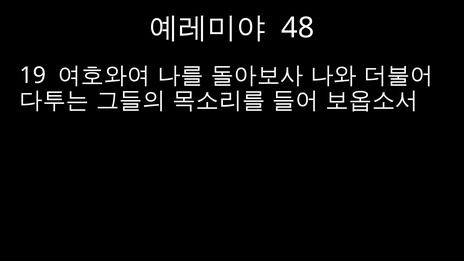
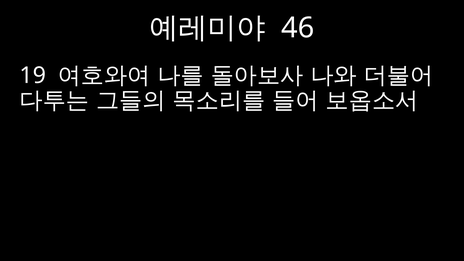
48: 48 -> 46 (298, 28)
